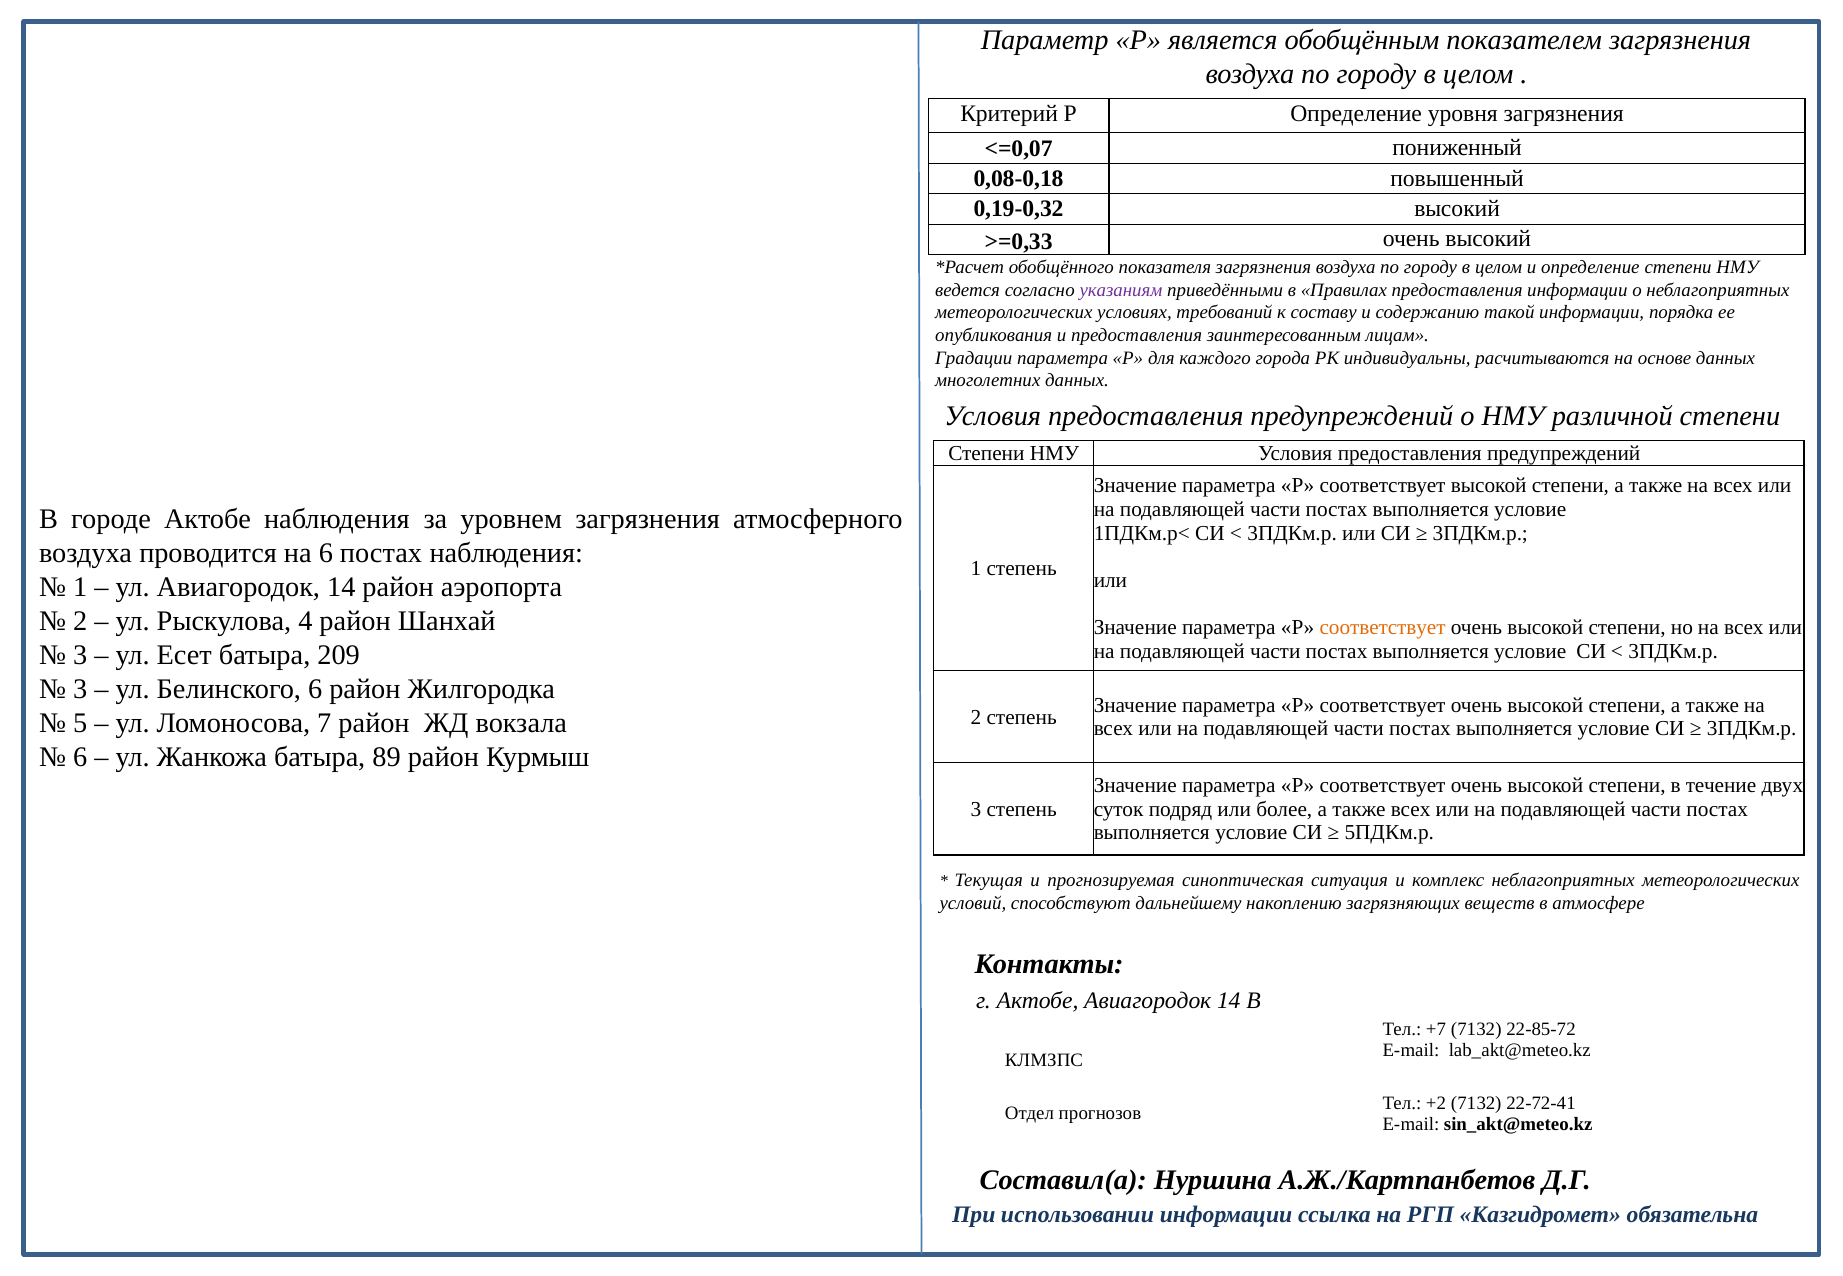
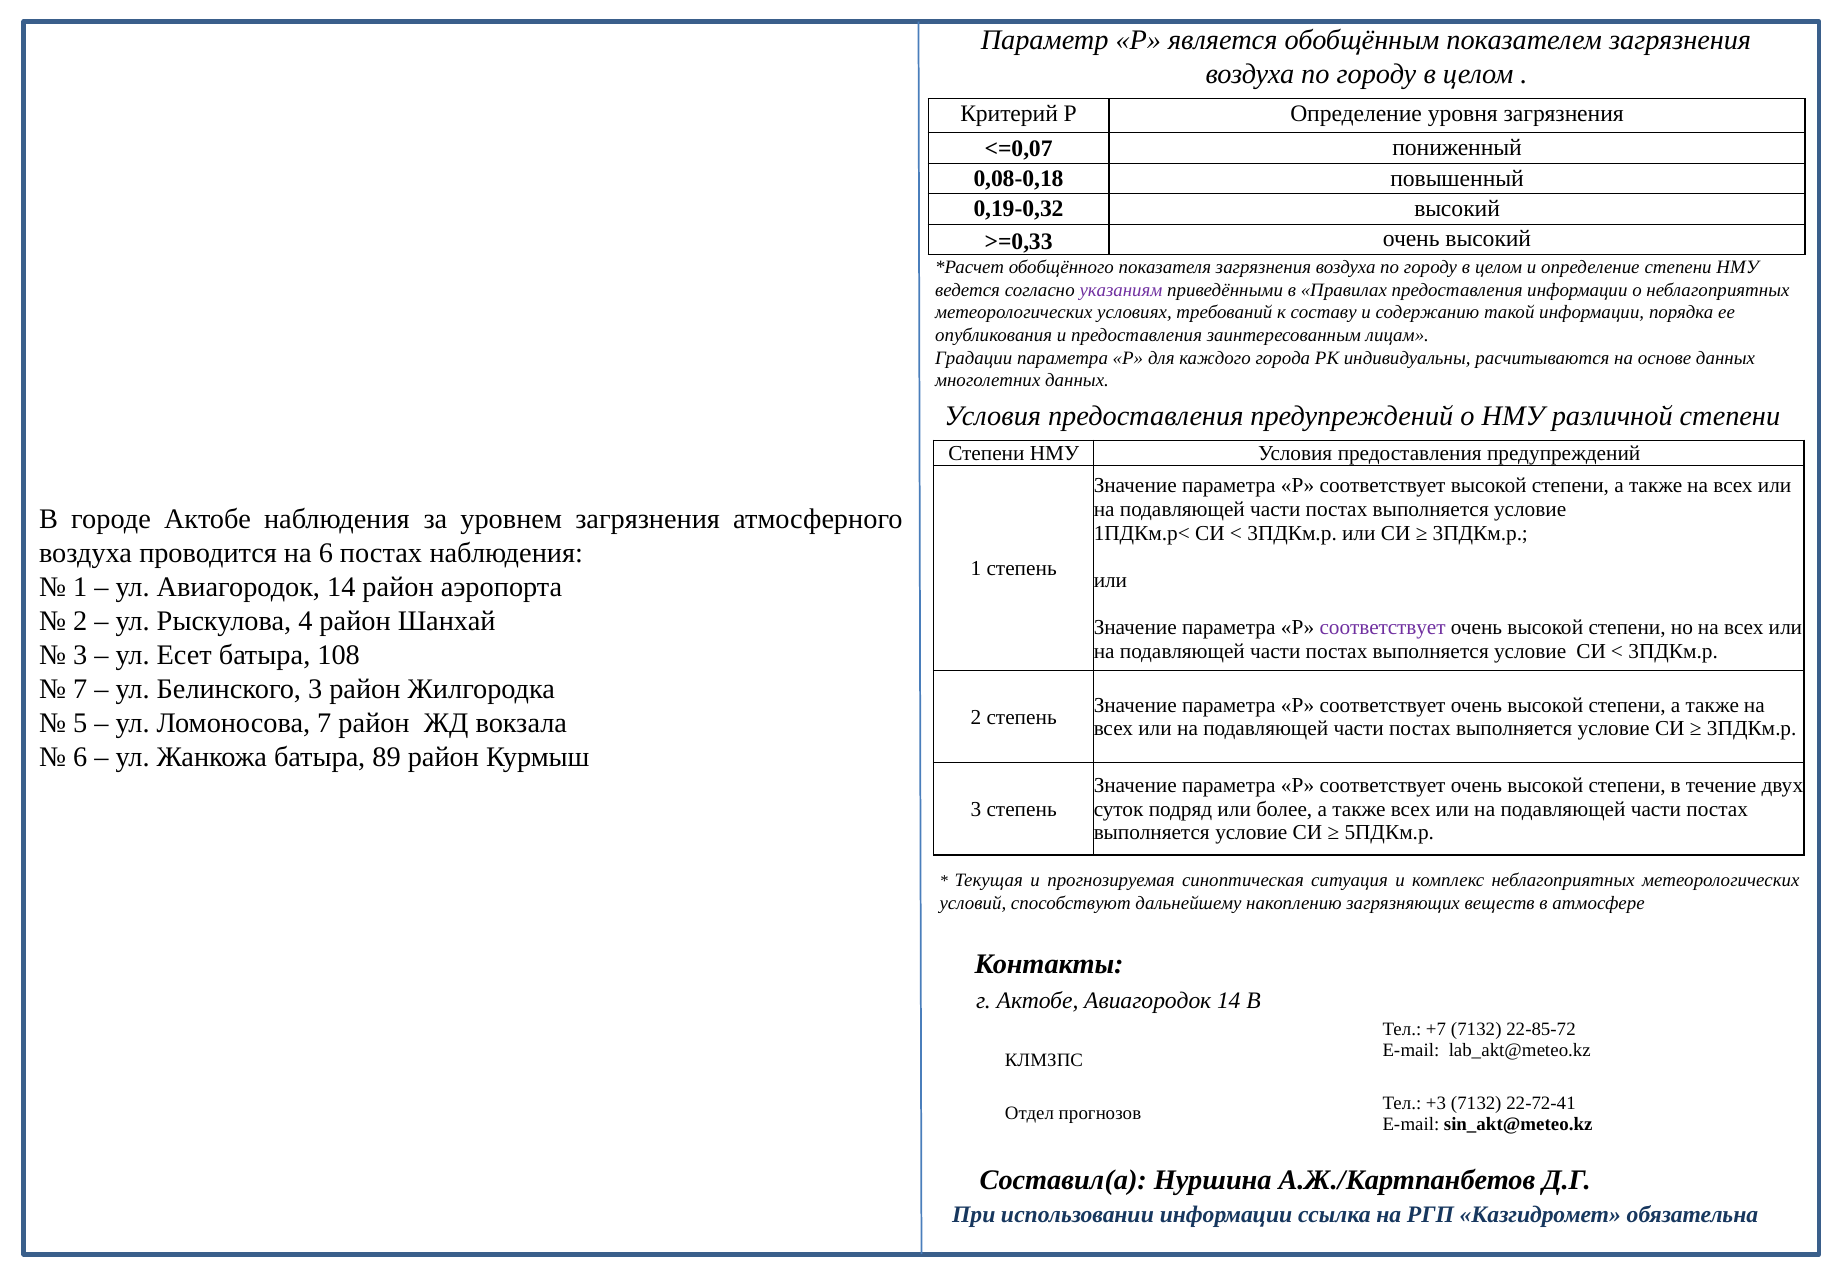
соответствует colour: orange -> purple (1383, 627)
209: 209 -> 108 (339, 655)
3: 3 -> 7 (80, 689)
Белинского 6: 6 -> 3 (315, 689)
+2: +2 -> +3 (1436, 1103)
